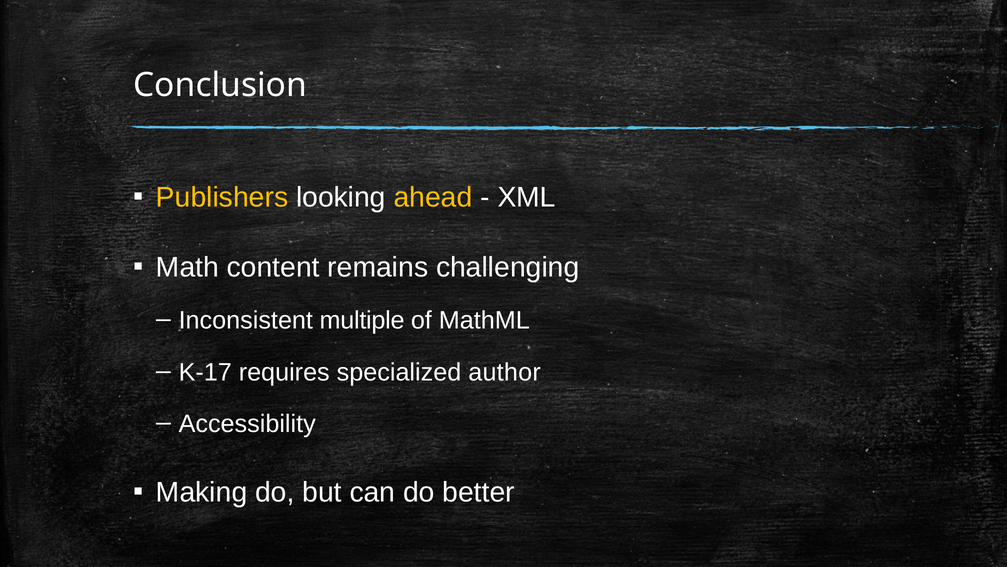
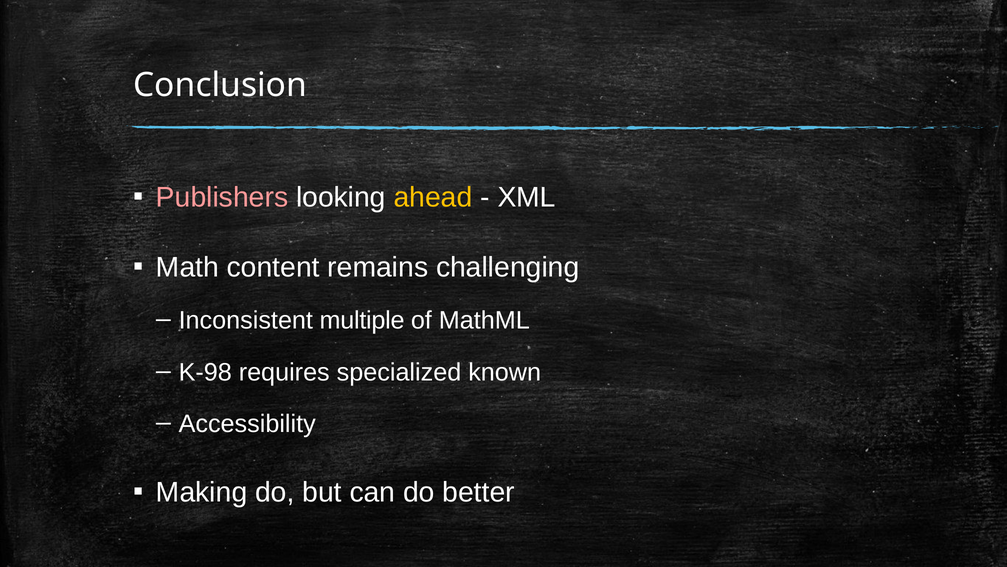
Publishers colour: yellow -> pink (222, 197)
K-17: K-17 -> K-98 (205, 372)
author: author -> known (505, 372)
